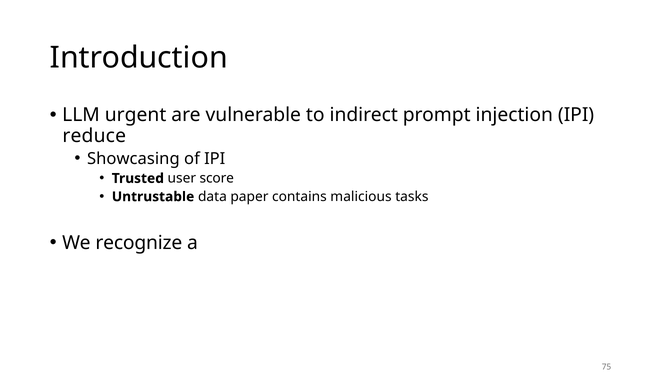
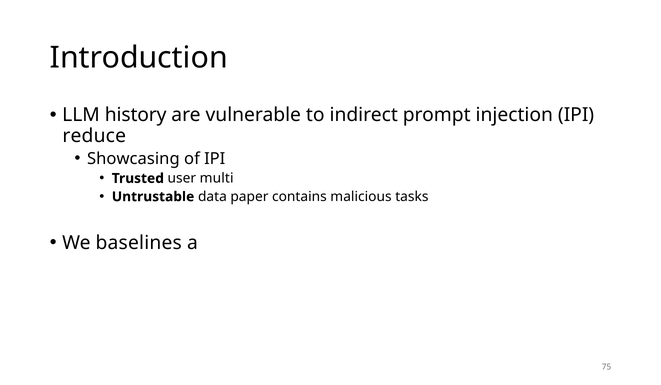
urgent: urgent -> history (136, 115)
score: score -> multi (217, 178)
recognize: recognize -> baselines (139, 243)
